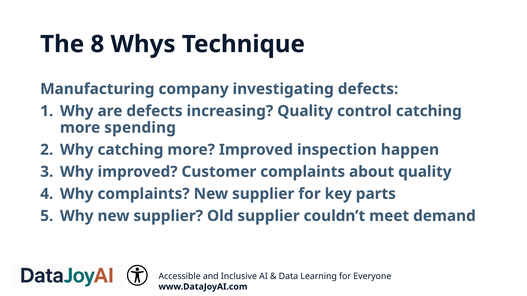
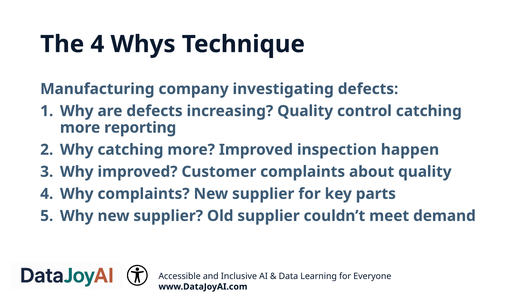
The 8: 8 -> 4 (97, 44)
spending: spending -> reporting (140, 128)
